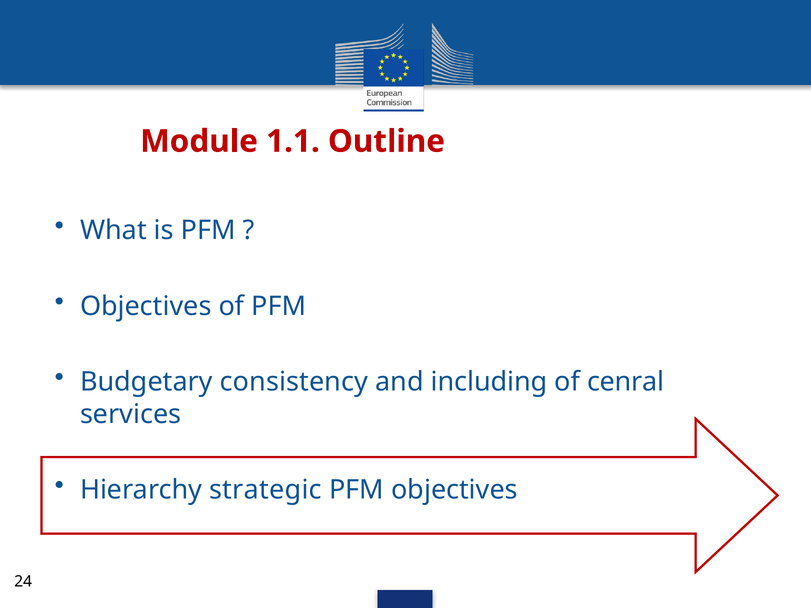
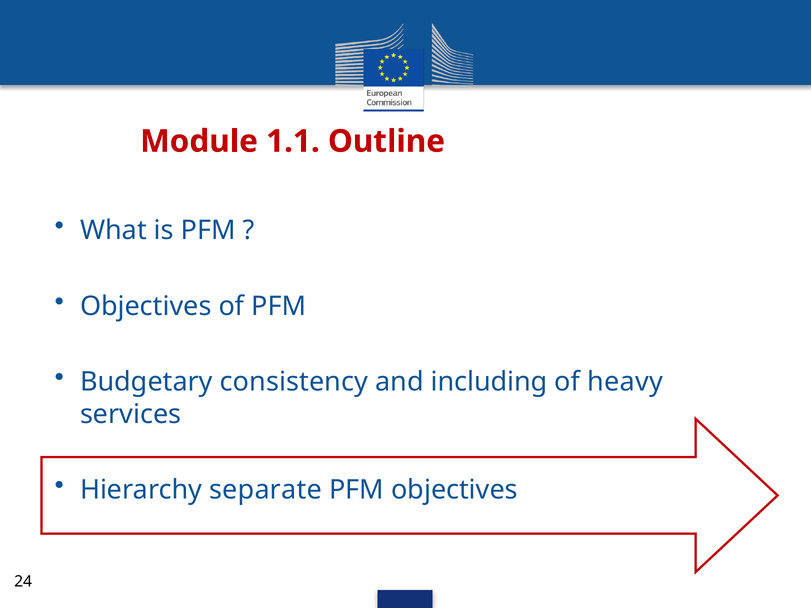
cenral: cenral -> heavy (625, 382)
strategic: strategic -> separate (266, 490)
